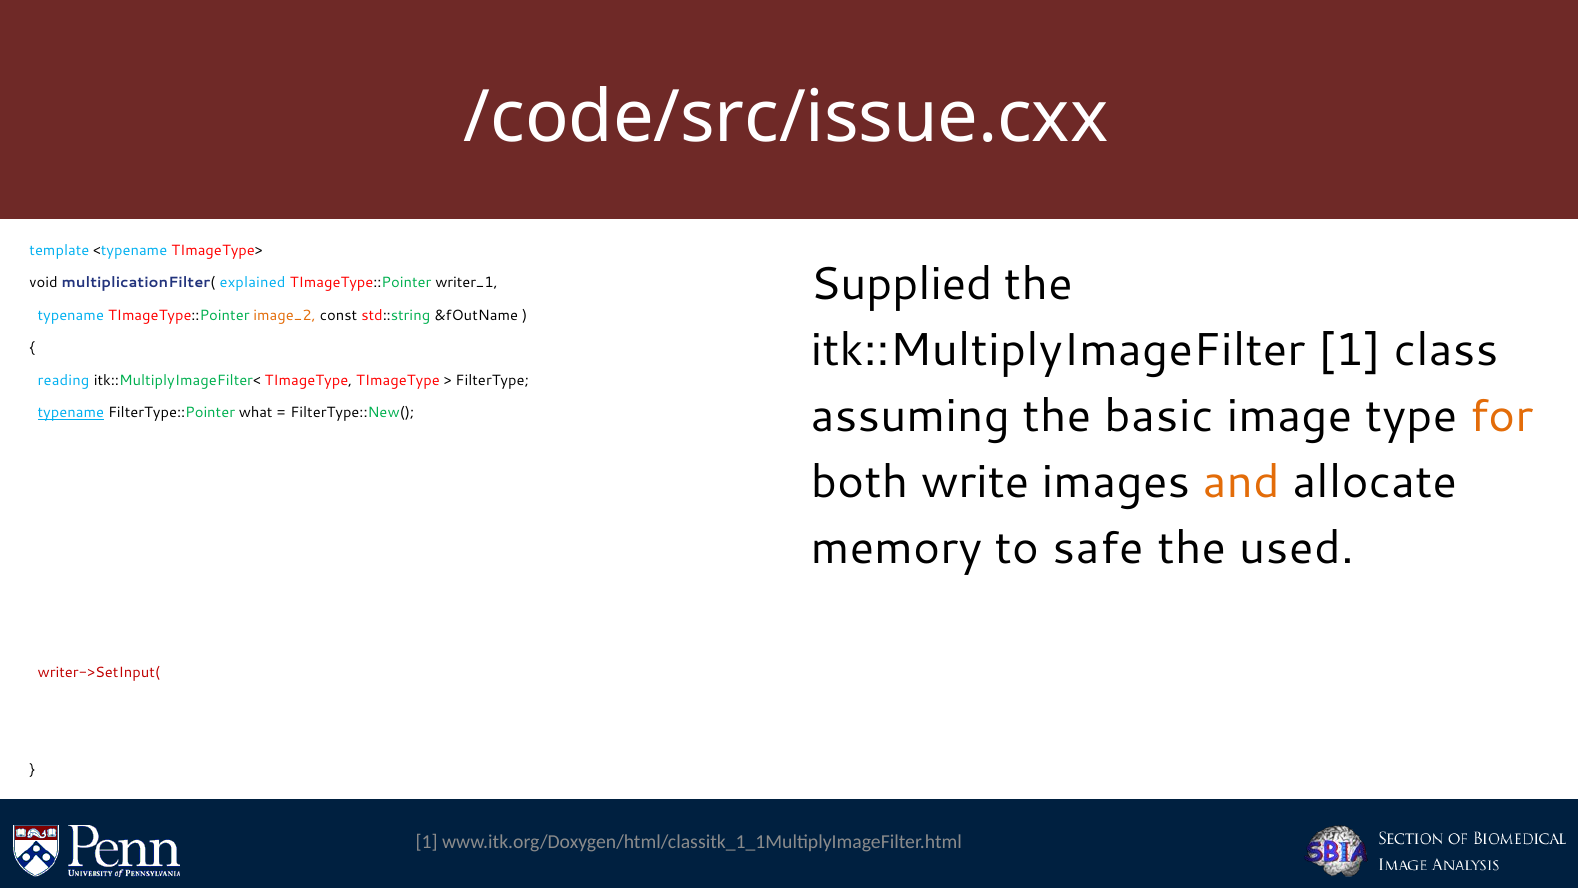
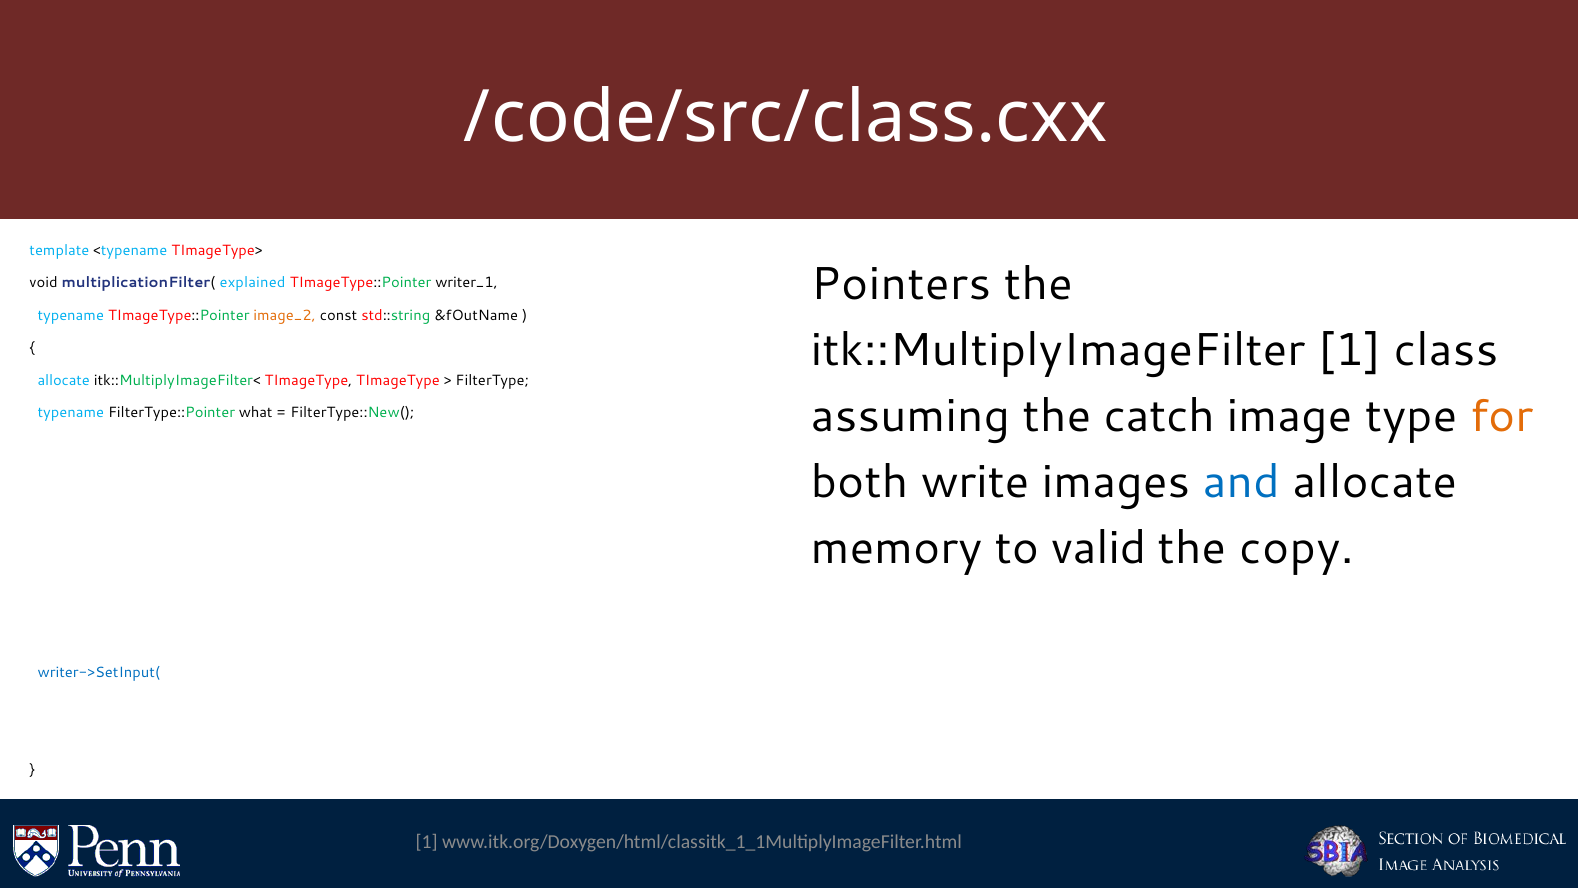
/code/src/issue.cxx: /code/src/issue.cxx -> /code/src/class.cxx (786, 117)
Supplied: Supplied -> Pointers (901, 284)
reading: reading -> allocate (64, 380)
basic: basic -> catch (1159, 416)
typename underline: present -> none (71, 413)
and colour: orange -> blue (1241, 482)
safe: safe -> valid (1099, 548)
used: used -> copy (1296, 548)
writer->SetInput( colour: red -> blue (99, 672)
